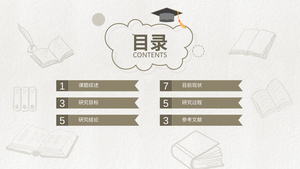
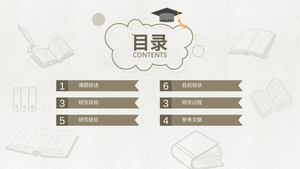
7: 7 -> 6 (166, 86)
5: 5 -> 3 (166, 104)
3: 3 -> 4 (166, 121)
